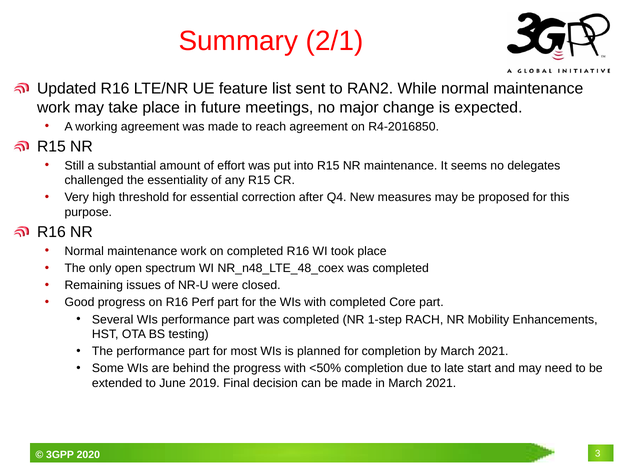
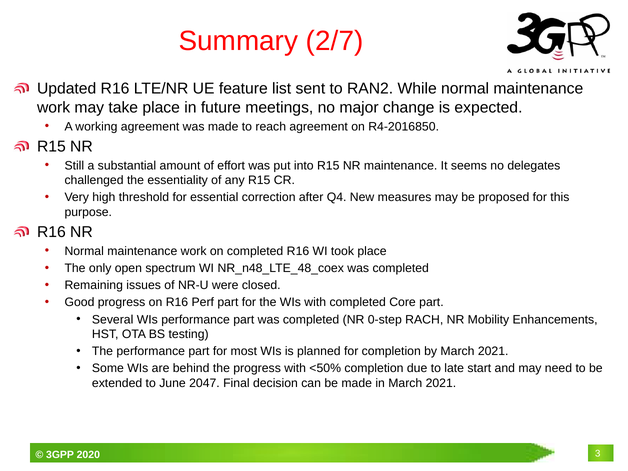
2/1: 2/1 -> 2/7 (335, 41)
1-step: 1-step -> 0-step (385, 320)
2019: 2019 -> 2047 (204, 383)
